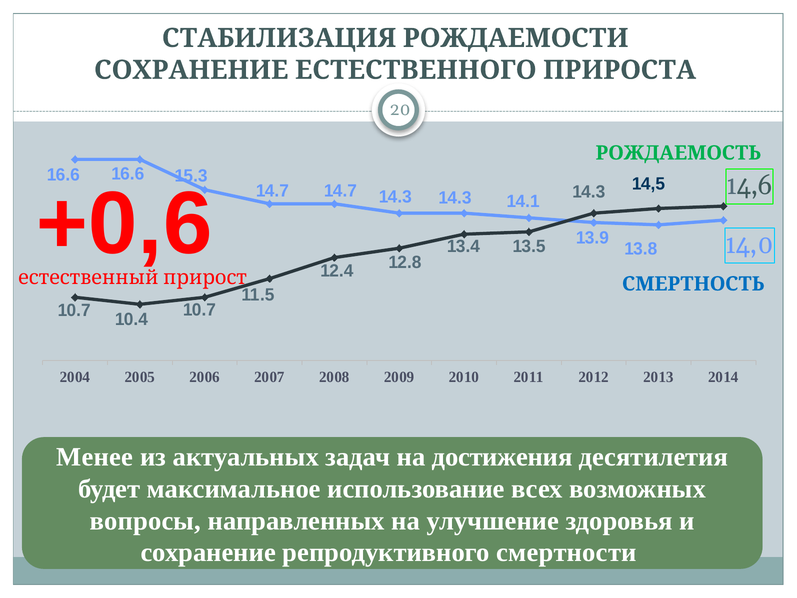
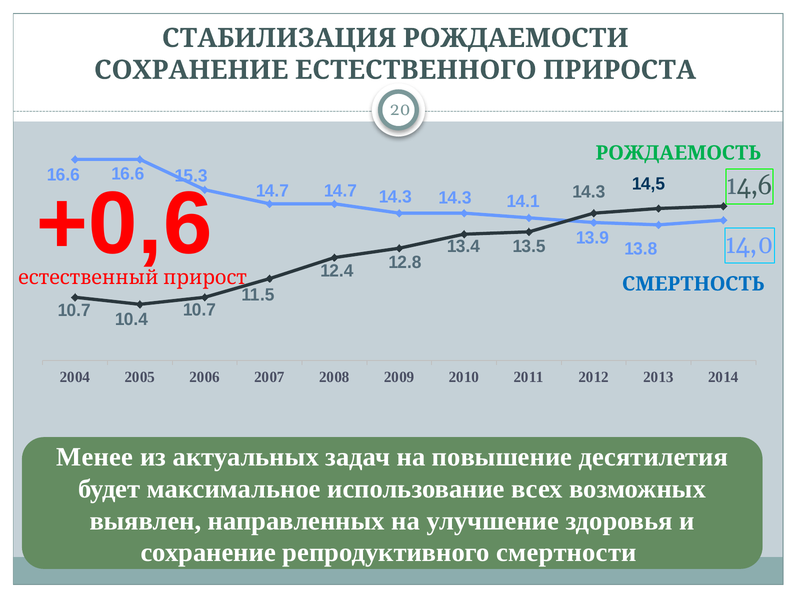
достижения: достижения -> повышение (502, 457)
вопросы: вопросы -> выявлен (145, 521)
